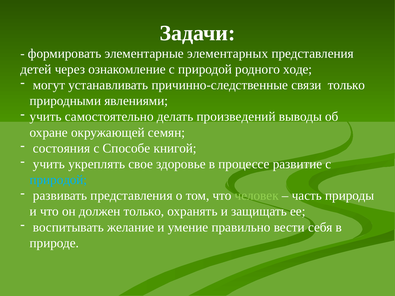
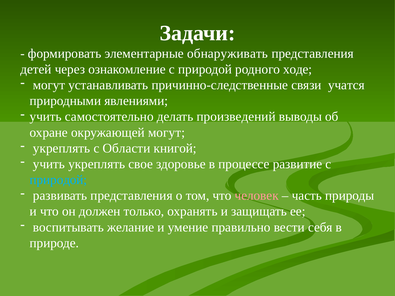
элементарных: элементарных -> обнаруживать (228, 54)
связи только: только -> учатся (346, 85)
окружающей семян: семян -> могут (167, 133)
состояния: состояния -> укреплять (62, 148)
Способе: Способе -> Области (126, 148)
человек colour: light green -> pink (257, 196)
